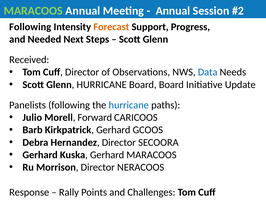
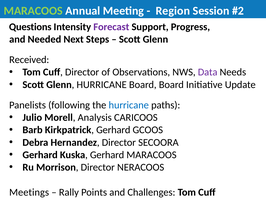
Annual: Annual -> Region (173, 11)
Following: Following -> Questions (30, 27)
Forecast colour: orange -> purple (111, 27)
Data colour: blue -> purple (208, 72)
Forward: Forward -> Analysis (95, 117)
Response: Response -> Meetings (29, 192)
